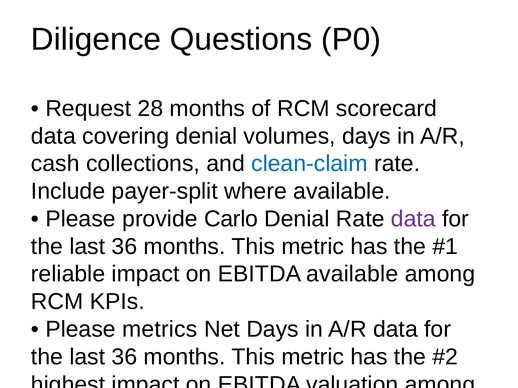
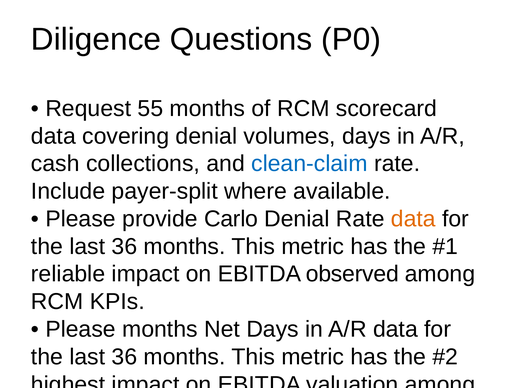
28: 28 -> 55 (150, 109)
data colour: purple -> orange (413, 219)
EBITDA available: available -> observed (352, 274)
Please metrics: metrics -> months (160, 330)
